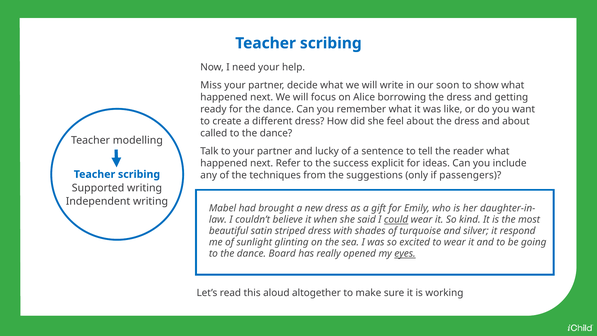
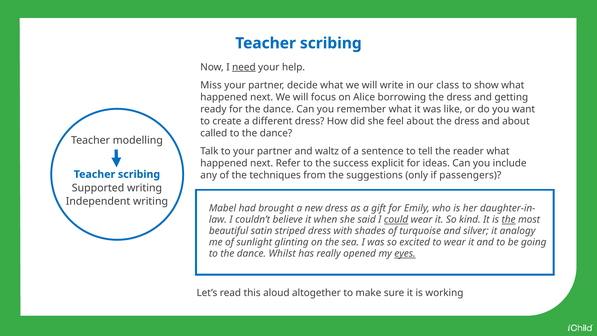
need underline: none -> present (244, 67)
soon: soon -> class (448, 85)
lucky: lucky -> waltz (327, 151)
the underline: none -> present (509, 219)
respond: respond -> analogy (518, 231)
Board: Board -> Whilst (282, 253)
